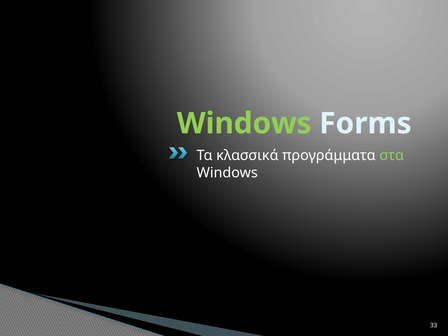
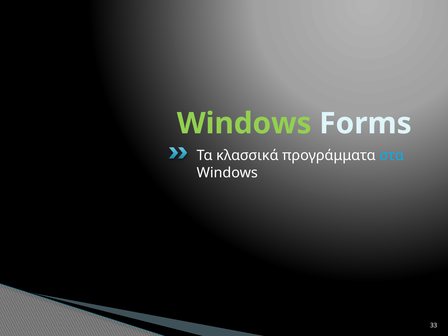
στα colour: light green -> light blue (392, 155)
